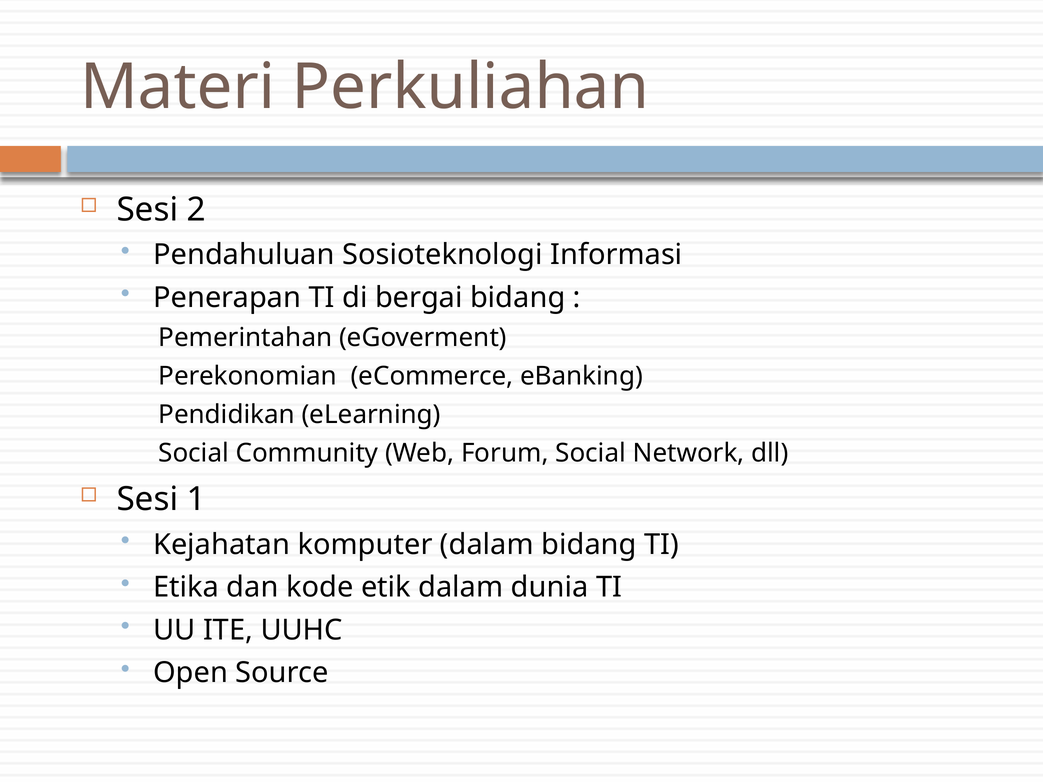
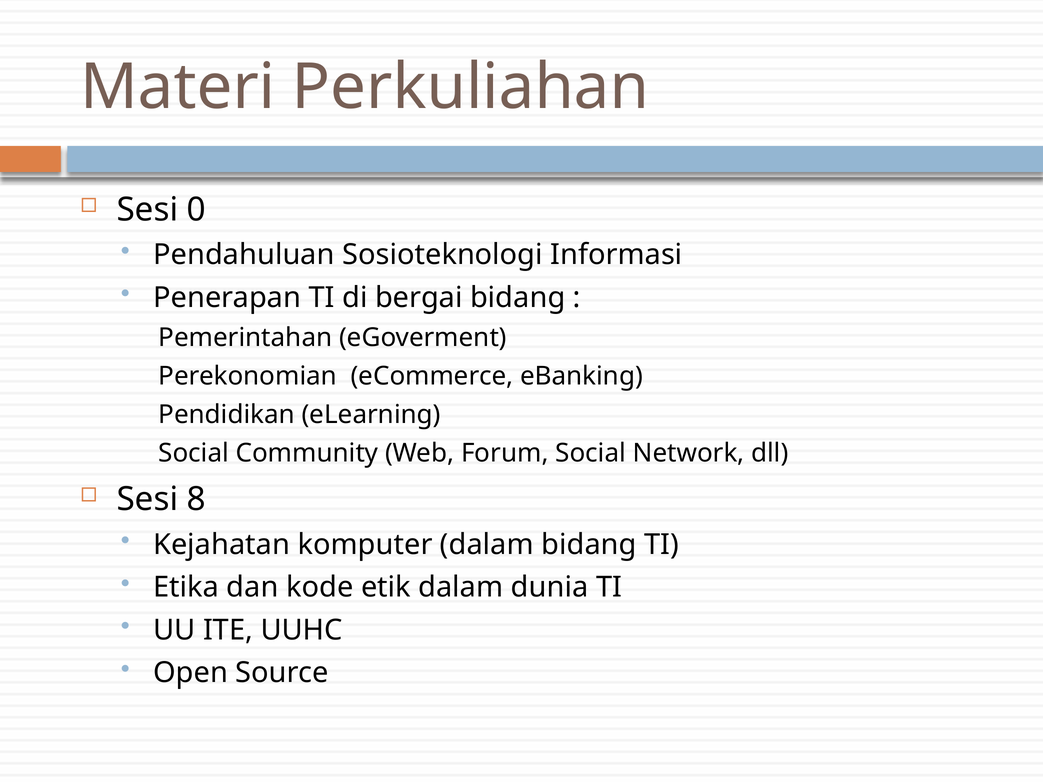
2: 2 -> 0 (196, 210)
1: 1 -> 8 (196, 500)
